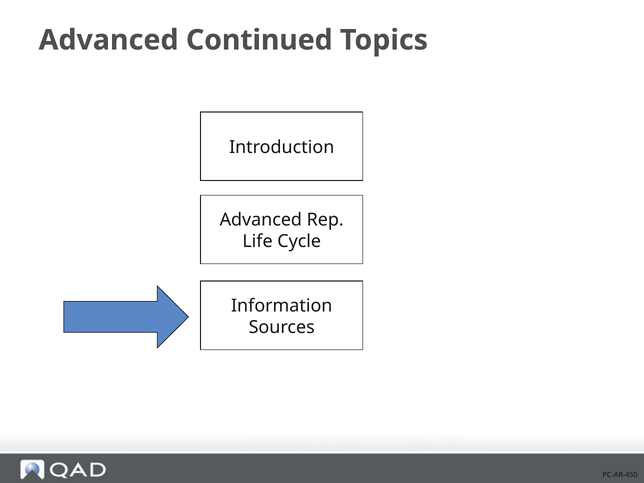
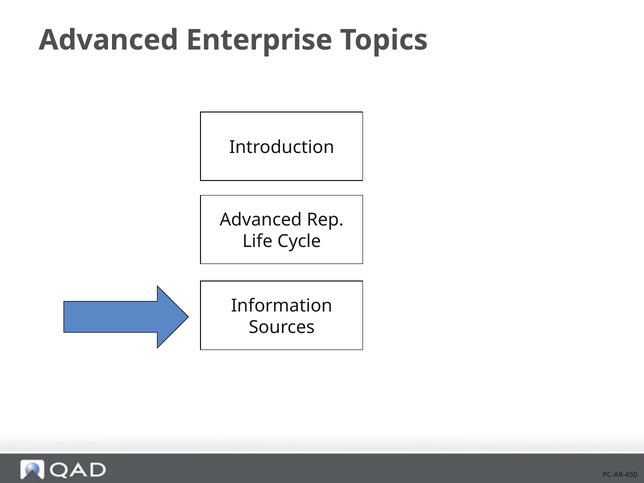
Continued: Continued -> Enterprise (259, 40)
